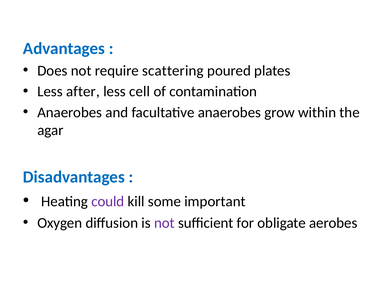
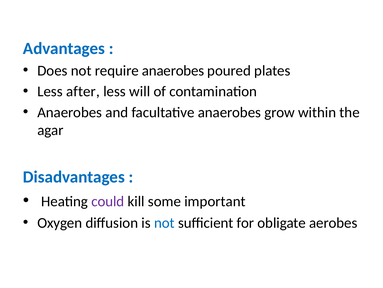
require scattering: scattering -> anaerobes (173, 70)
cell: cell -> will (140, 91)
not colour: purple -> blue (164, 222)
